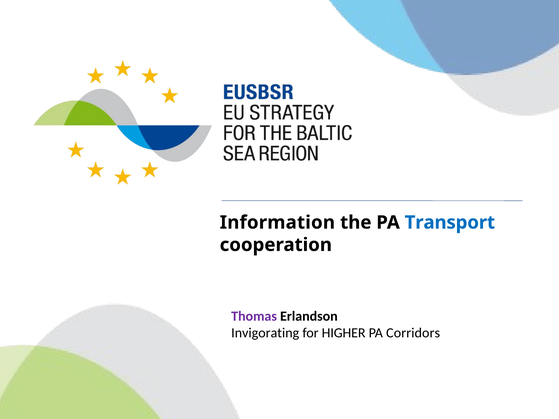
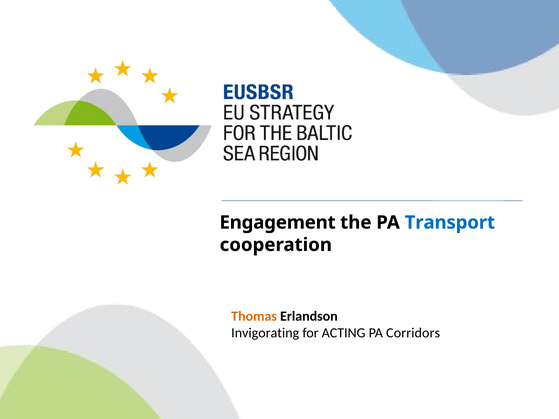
Information: Information -> Engagement (278, 223)
Thomas colour: purple -> orange (254, 316)
HIGHER: HIGHER -> ACTING (344, 333)
